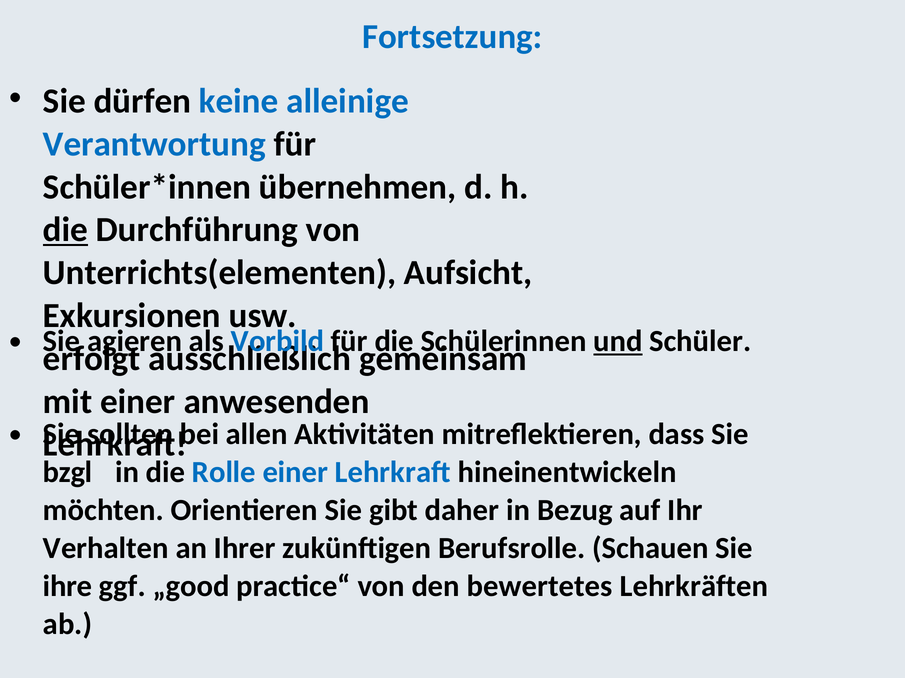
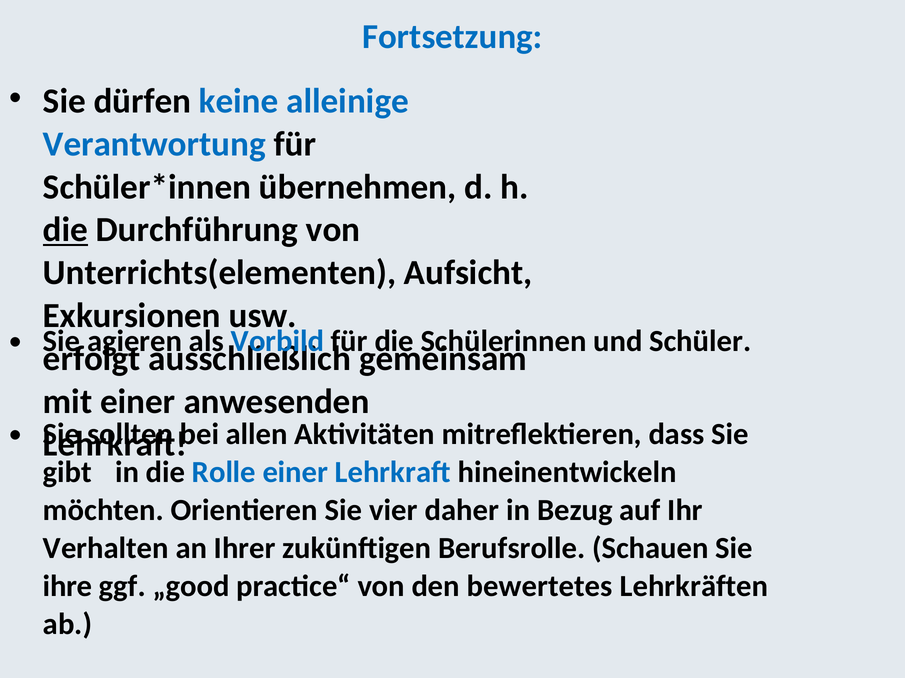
und underline: present -> none (618, 342)
bzgl: bzgl -> gibt (67, 473)
gibt: gibt -> vier (394, 511)
